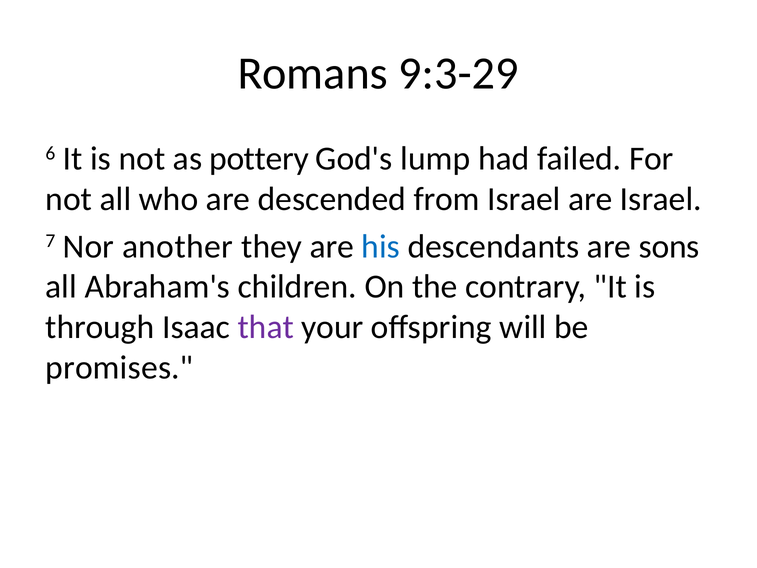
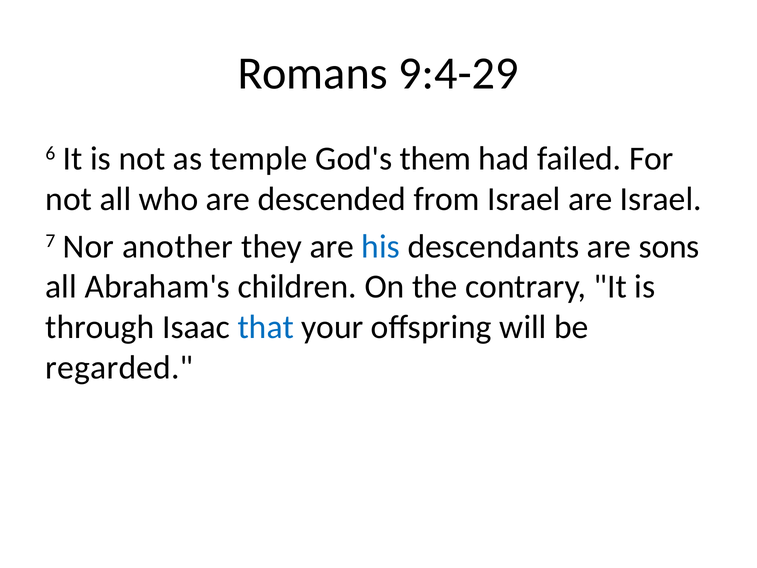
9:3-29: 9:3-29 -> 9:4-29 (458, 73)
pottery: pottery -> temple (259, 159)
lump: lump -> them (436, 159)
that colour: purple -> blue (266, 327)
promises: promises -> regarded (119, 367)
